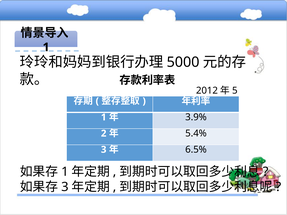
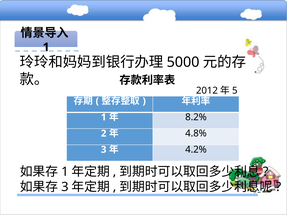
3.9%: 3.9% -> 8.2% (196, 117)
5.4%: 5.4% -> 4.8% (196, 134)
6.5%: 6.5% -> 4.2% (196, 150)
